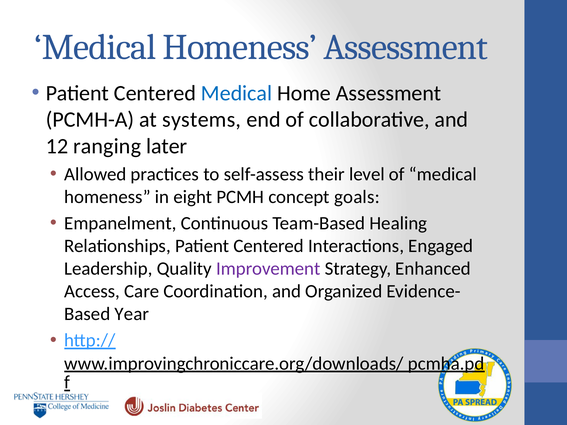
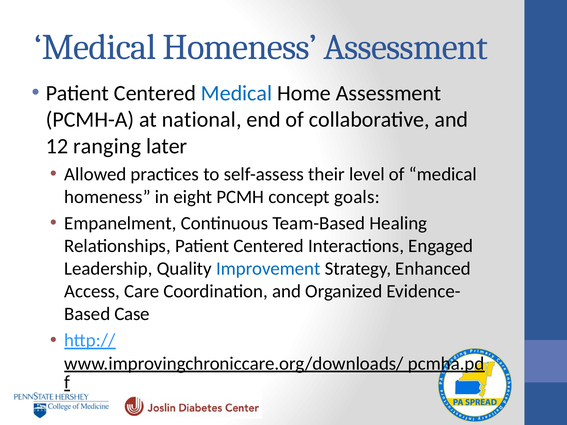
systems: systems -> national (202, 120)
Improvement colour: purple -> blue (268, 269)
Year: Year -> Case (132, 314)
